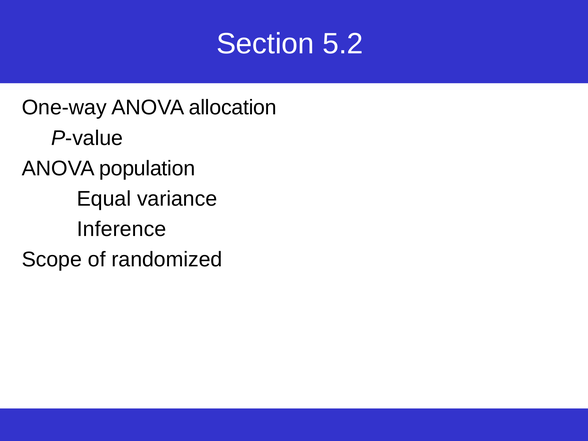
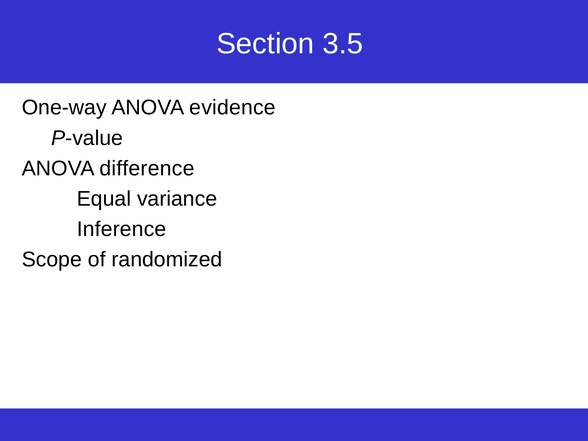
5.2: 5.2 -> 3.5 (343, 44)
allocation: allocation -> evidence (233, 108)
population: population -> difference (147, 168)
